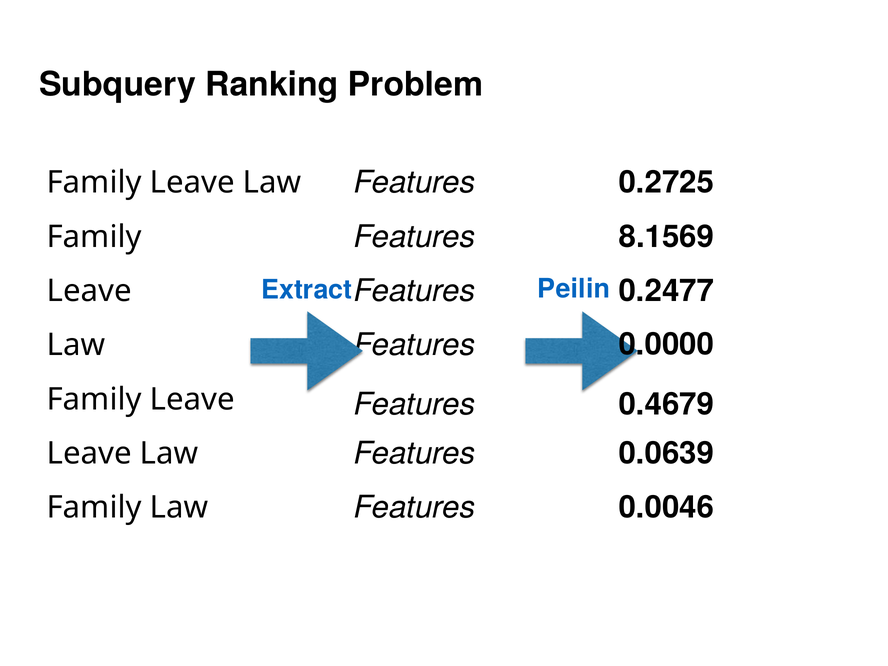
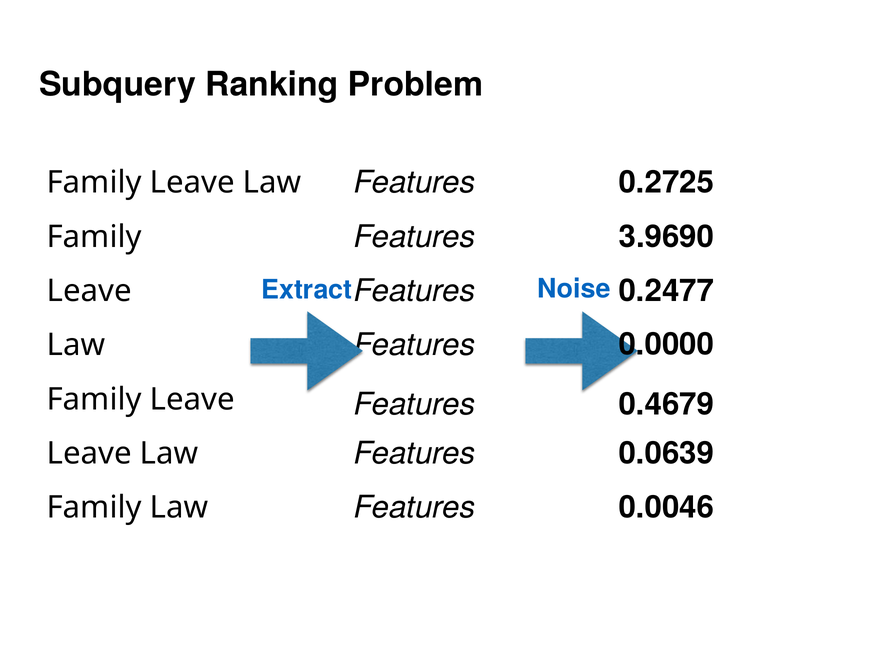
8.1569: 8.1569 -> 3.9690 (666, 237)
Peilin: Peilin -> Noise (574, 289)
